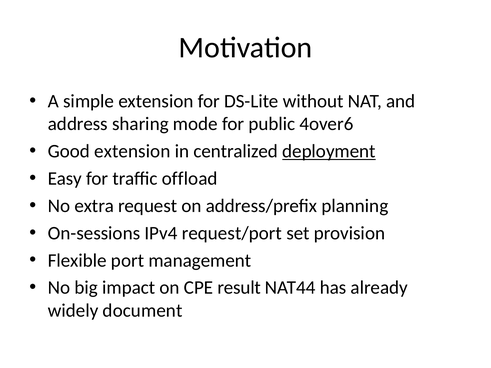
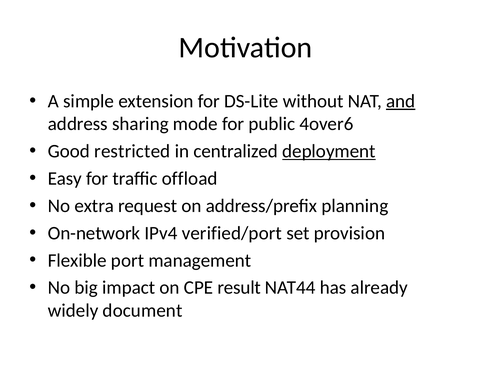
and underline: none -> present (401, 101)
Good extension: extension -> restricted (132, 151)
On-sessions: On-sessions -> On-network (94, 233)
request/port: request/port -> verified/port (232, 233)
